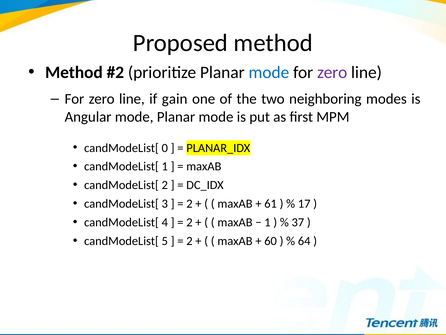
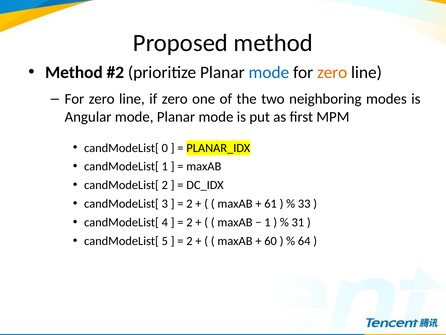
zero colour: purple -> orange (332, 72)
if gain: gain -> zero (175, 99)
17: 17 -> 33 (304, 203)
37: 37 -> 31 (298, 222)
